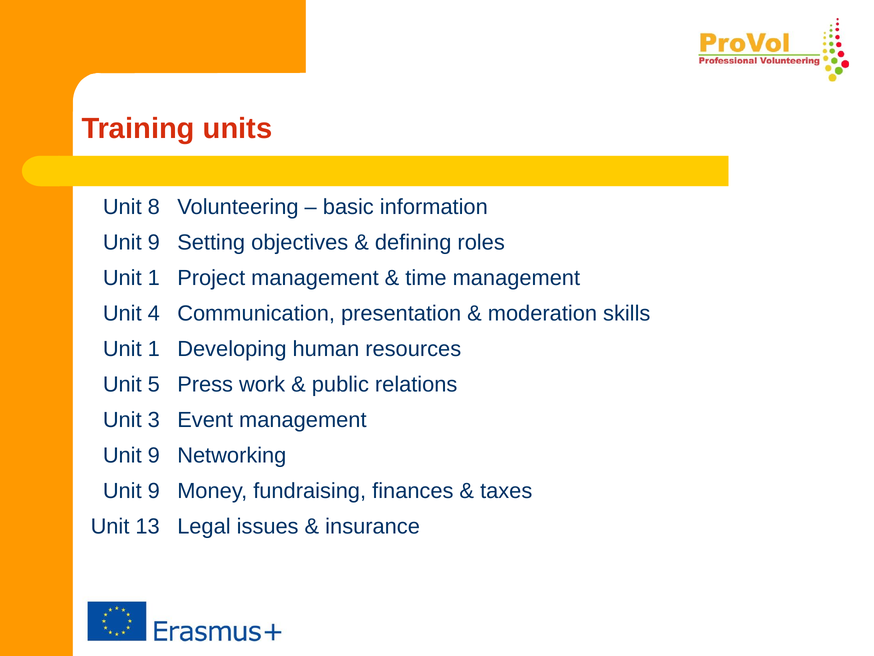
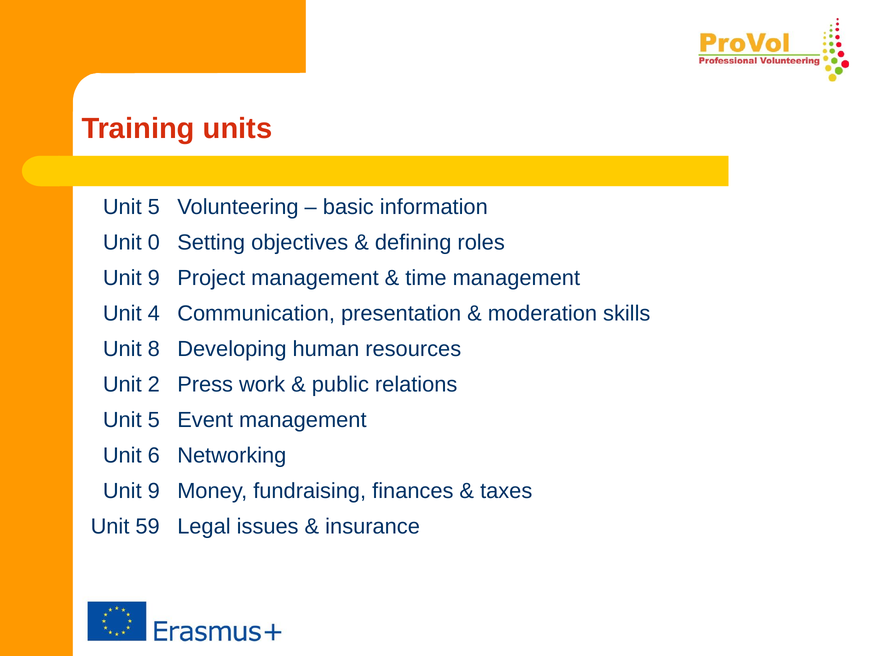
8: 8 -> 5 (154, 207)
9: 9 -> 0 (154, 243)
1: 1 -> 9 (154, 278)
1: 1 -> 8 (154, 349)
5: 5 -> 2 (154, 384)
3: 3 -> 5 (154, 420)
9: 9 -> 6 (154, 455)
13: 13 -> 59 (148, 526)
